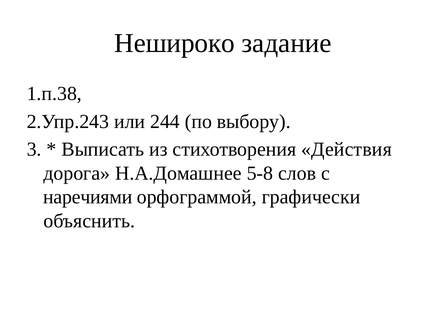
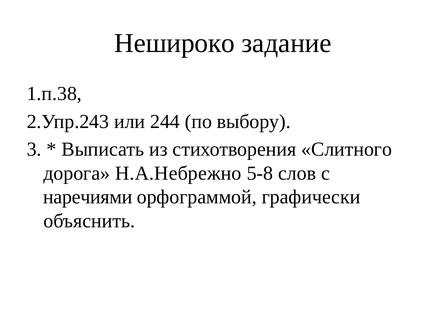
Действия: Действия -> Слитного (347, 149)
Н.А.Домашнее: Н.А.Домашнее -> Н.А.Небрежно (178, 173)
